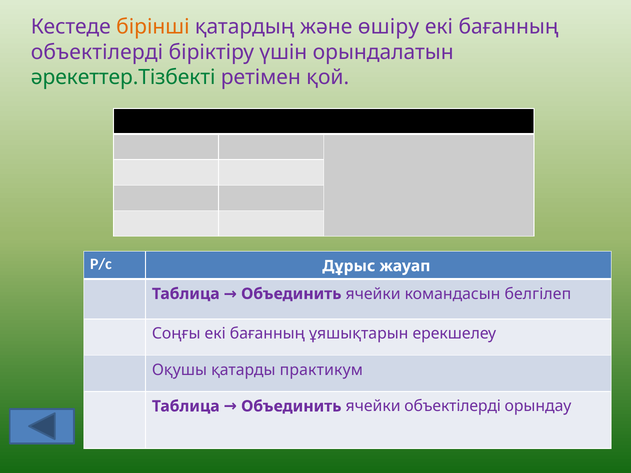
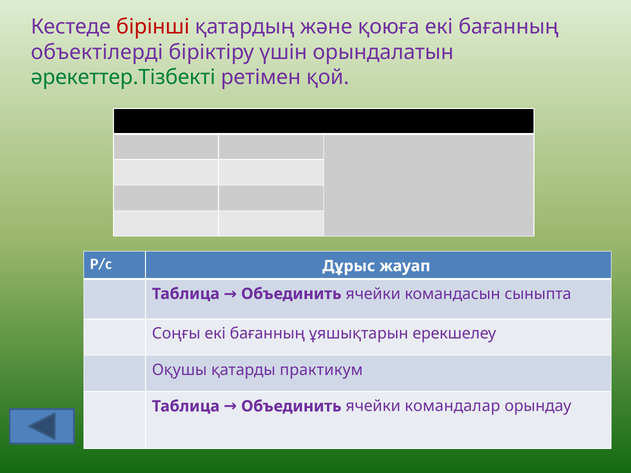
бірінші colour: orange -> red (153, 27)
өшіру: өшіру -> қоюға (389, 27)
белгілеп: белгілеп -> сыныпта (538, 294)
ячейки объектілерді: объектілерді -> командалар (452, 406)
